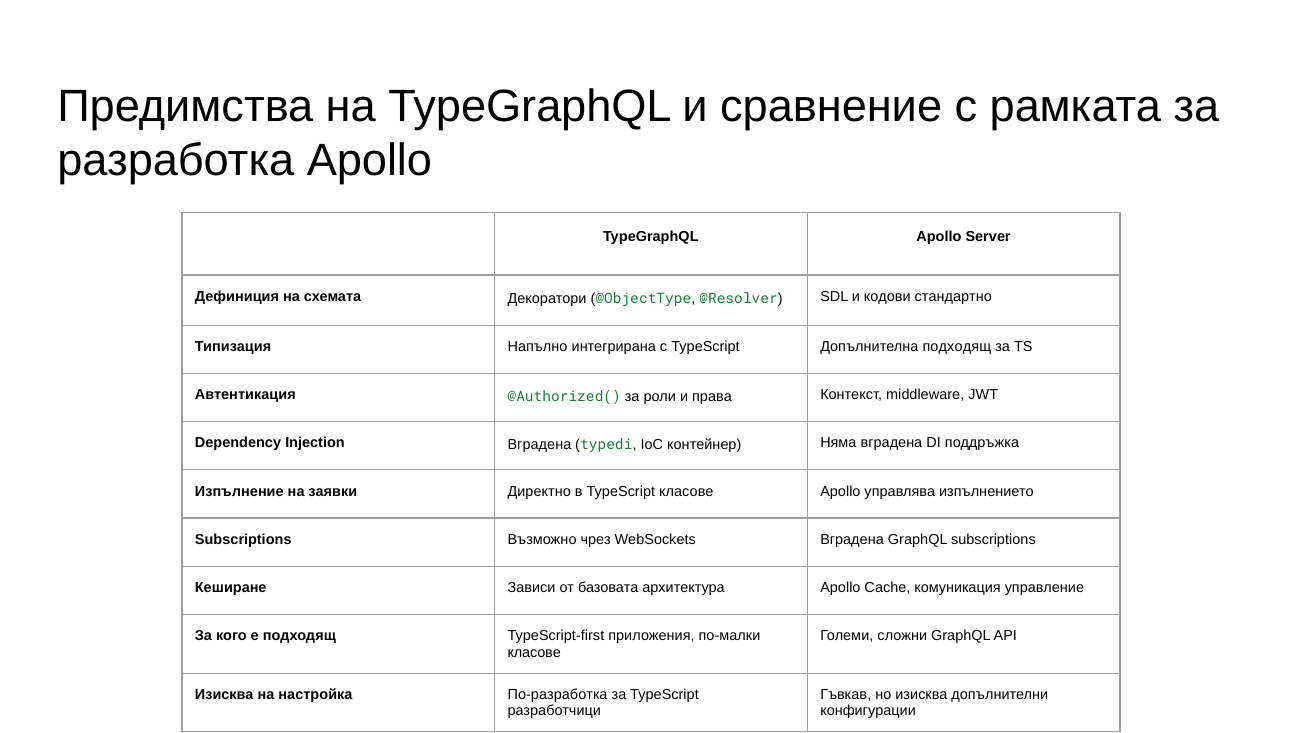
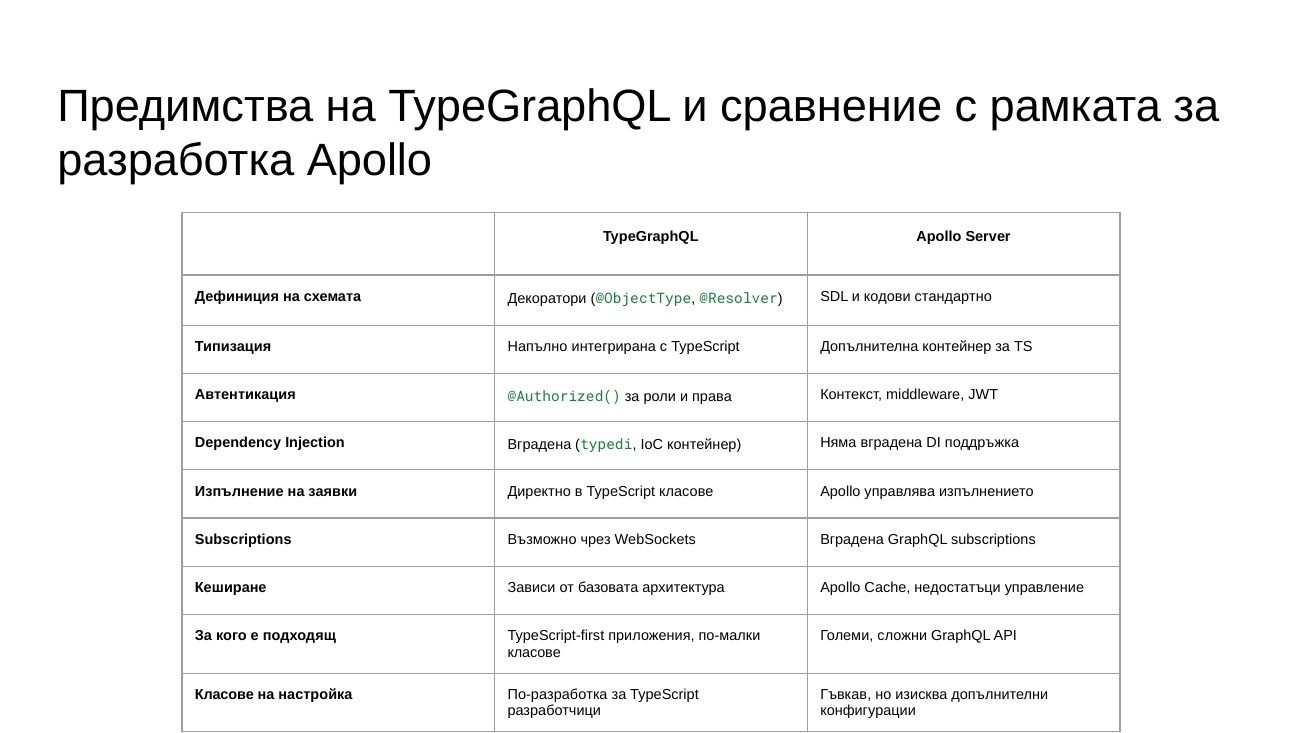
Допълнителна подходящ: подходящ -> контейнер (957, 346)
комуникация: комуникация -> недостатъци (958, 587)
Изисква: Изисква -> Класове (224, 694)
